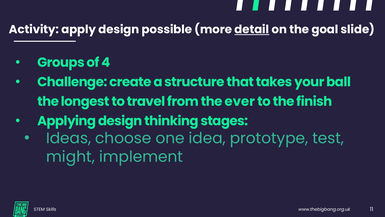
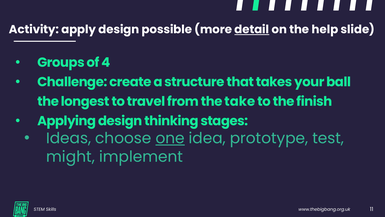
goal: goal -> help (325, 30)
ever: ever -> take (240, 101)
one underline: none -> present (170, 138)
